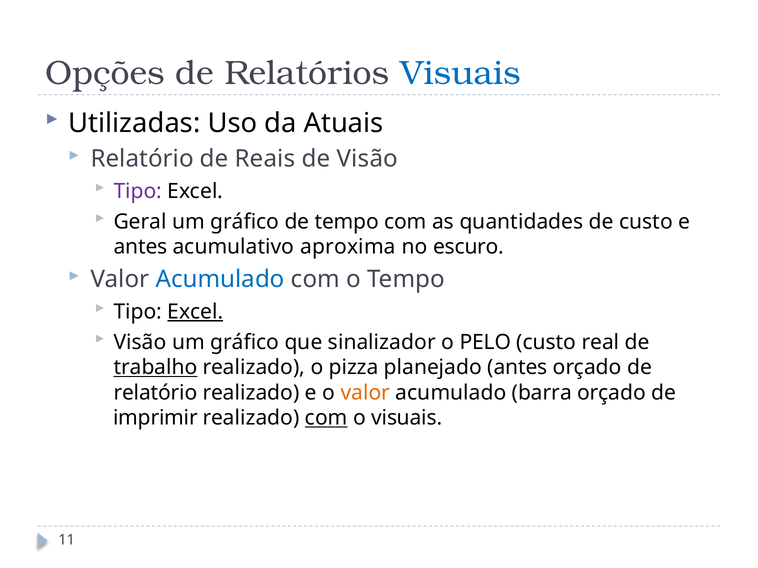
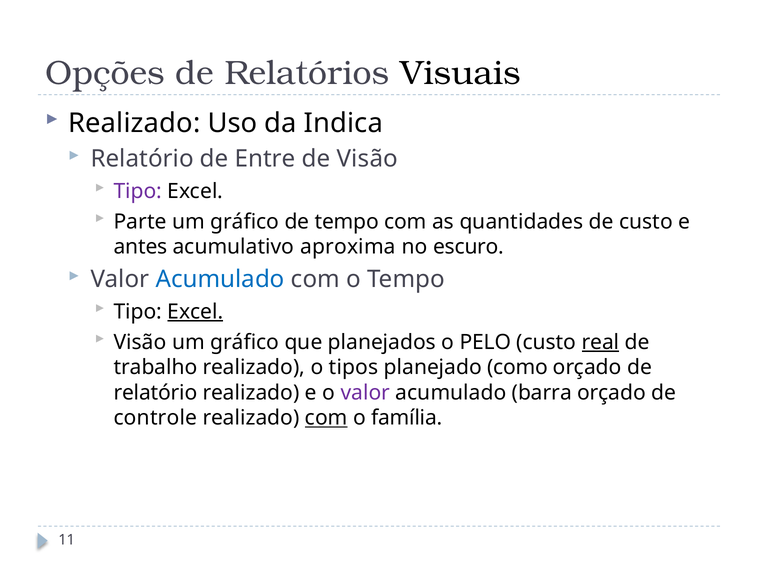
Visuais colour: blue -> black (461, 73)
Utilizadas: Utilizadas -> Realizado (134, 123)
Atuais: Atuais -> Indica (343, 123)
Reais: Reais -> Entre (265, 159)
Geral: Geral -> Parte (140, 222)
sinalizador: sinalizador -> planejados (382, 342)
real underline: none -> present (601, 342)
trabalho underline: present -> none (155, 368)
pizza: pizza -> tipos (354, 368)
planejado antes: antes -> como (518, 368)
valor colour: orange -> purple (365, 393)
imprimir: imprimir -> controle (155, 418)
o visuais: visuais -> família (407, 418)
